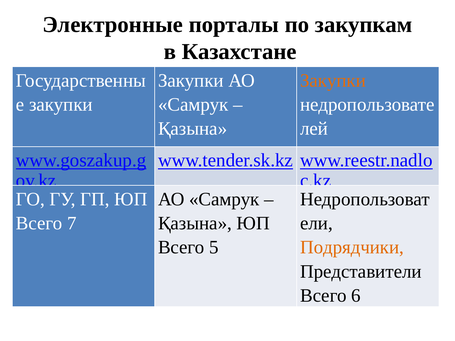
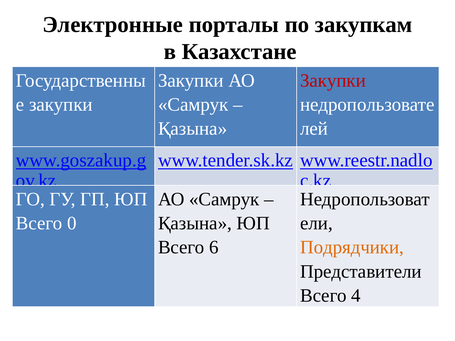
Закупки colour: orange -> red (333, 81)
7: 7 -> 0 (72, 223)
5: 5 -> 6 (214, 248)
6: 6 -> 4 (356, 296)
